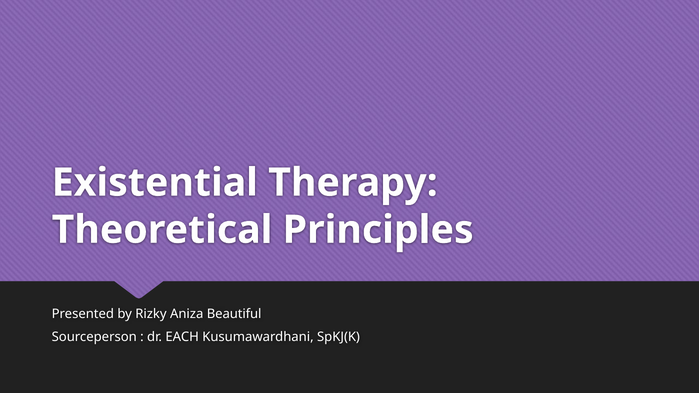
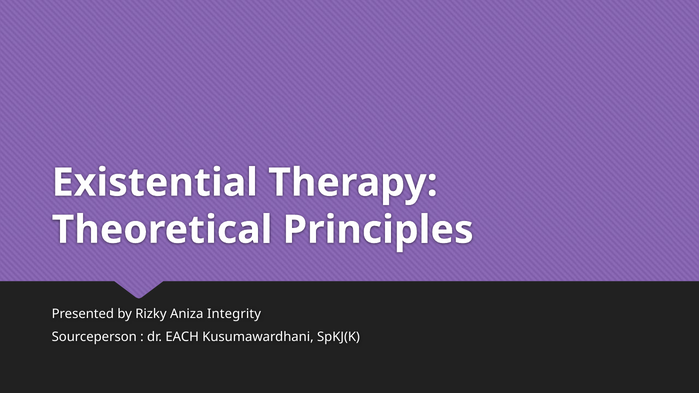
Beautiful: Beautiful -> Integrity (234, 314)
